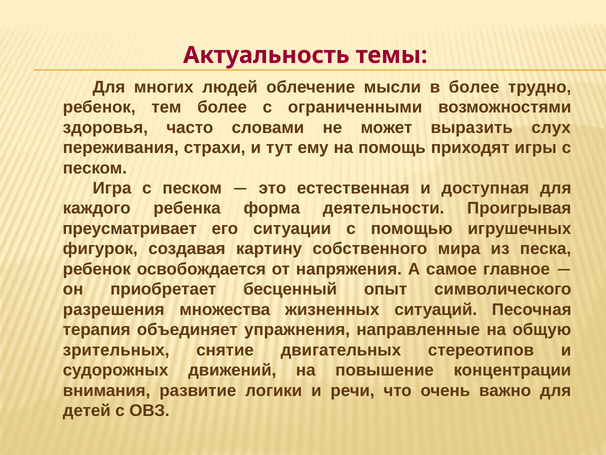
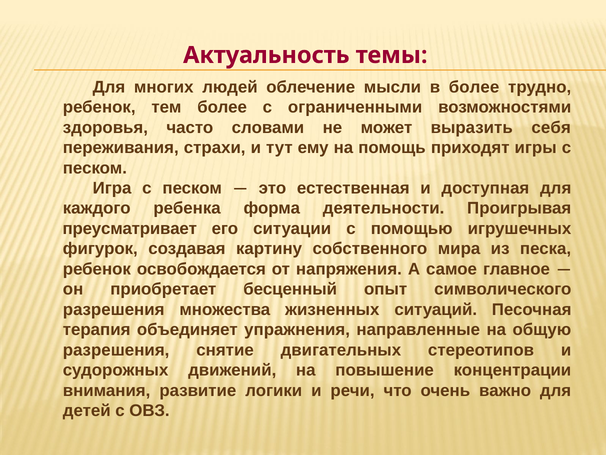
слух: слух -> себя (551, 127)
зрительных: зрительных -> разрешения (116, 350)
